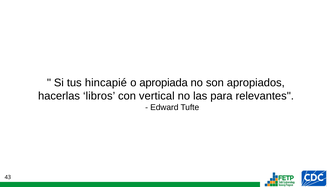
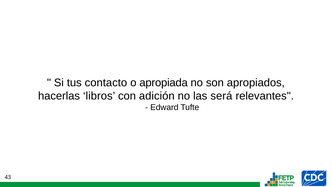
hincapié: hincapié -> contacto (106, 83)
vertical: vertical -> adición (157, 96)
para: para -> será (221, 96)
